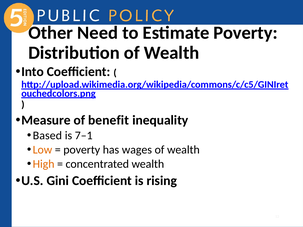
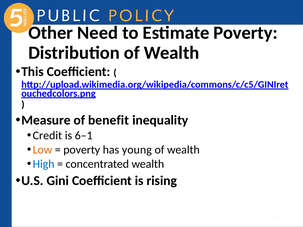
Into: Into -> This (33, 72)
Based: Based -> Credit (47, 136)
7–1: 7–1 -> 6–1 (84, 136)
wages: wages -> young (137, 150)
High colour: orange -> blue (44, 164)
